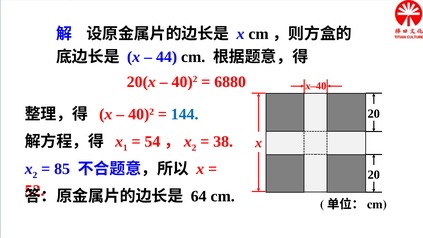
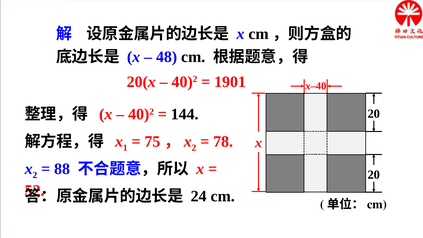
44: 44 -> 48 (167, 57)
6880: 6880 -> 1901 (230, 82)
144 colour: blue -> black (185, 114)
54: 54 -> 75 (152, 141)
38: 38 -> 78 (223, 141)
85: 85 -> 88 (62, 169)
64: 64 -> 24 (199, 196)
